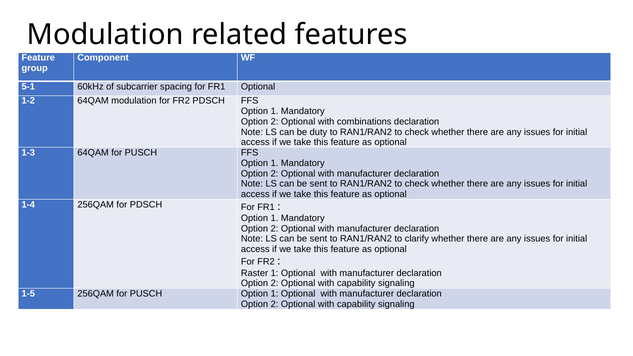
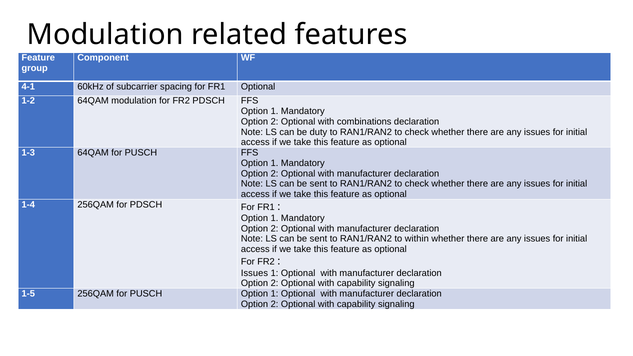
5-1: 5-1 -> 4-1 (28, 87)
clarify: clarify -> within (417, 239)
Raster: Raster -> Issues (254, 273)
